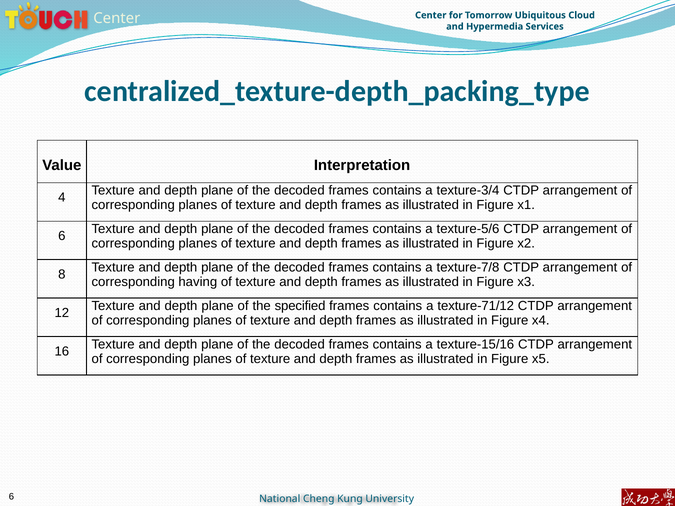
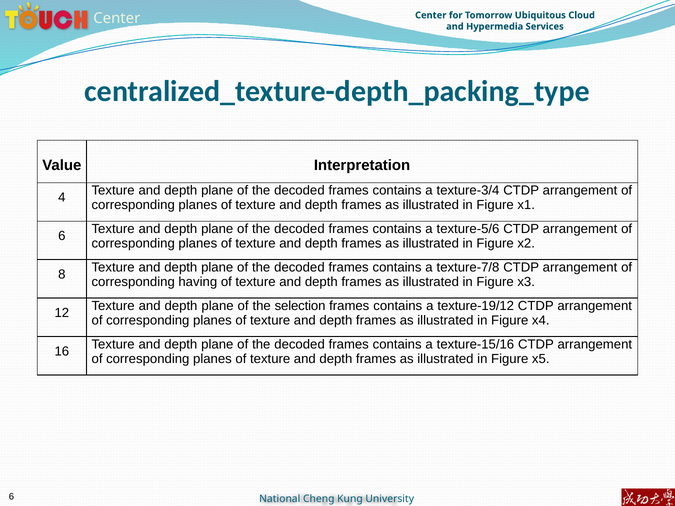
specified: specified -> selection (300, 306)
texture-71/12: texture-71/12 -> texture-19/12 (476, 306)
